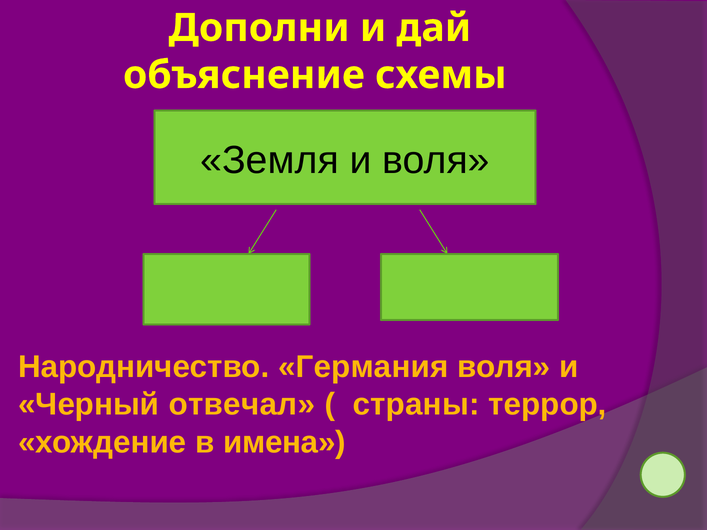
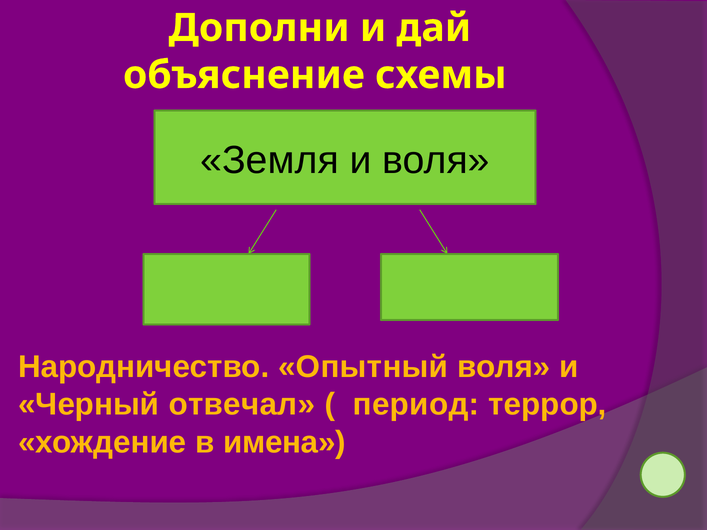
Германия: Германия -> Опытный (363, 367)
страны: страны -> период (416, 405)
